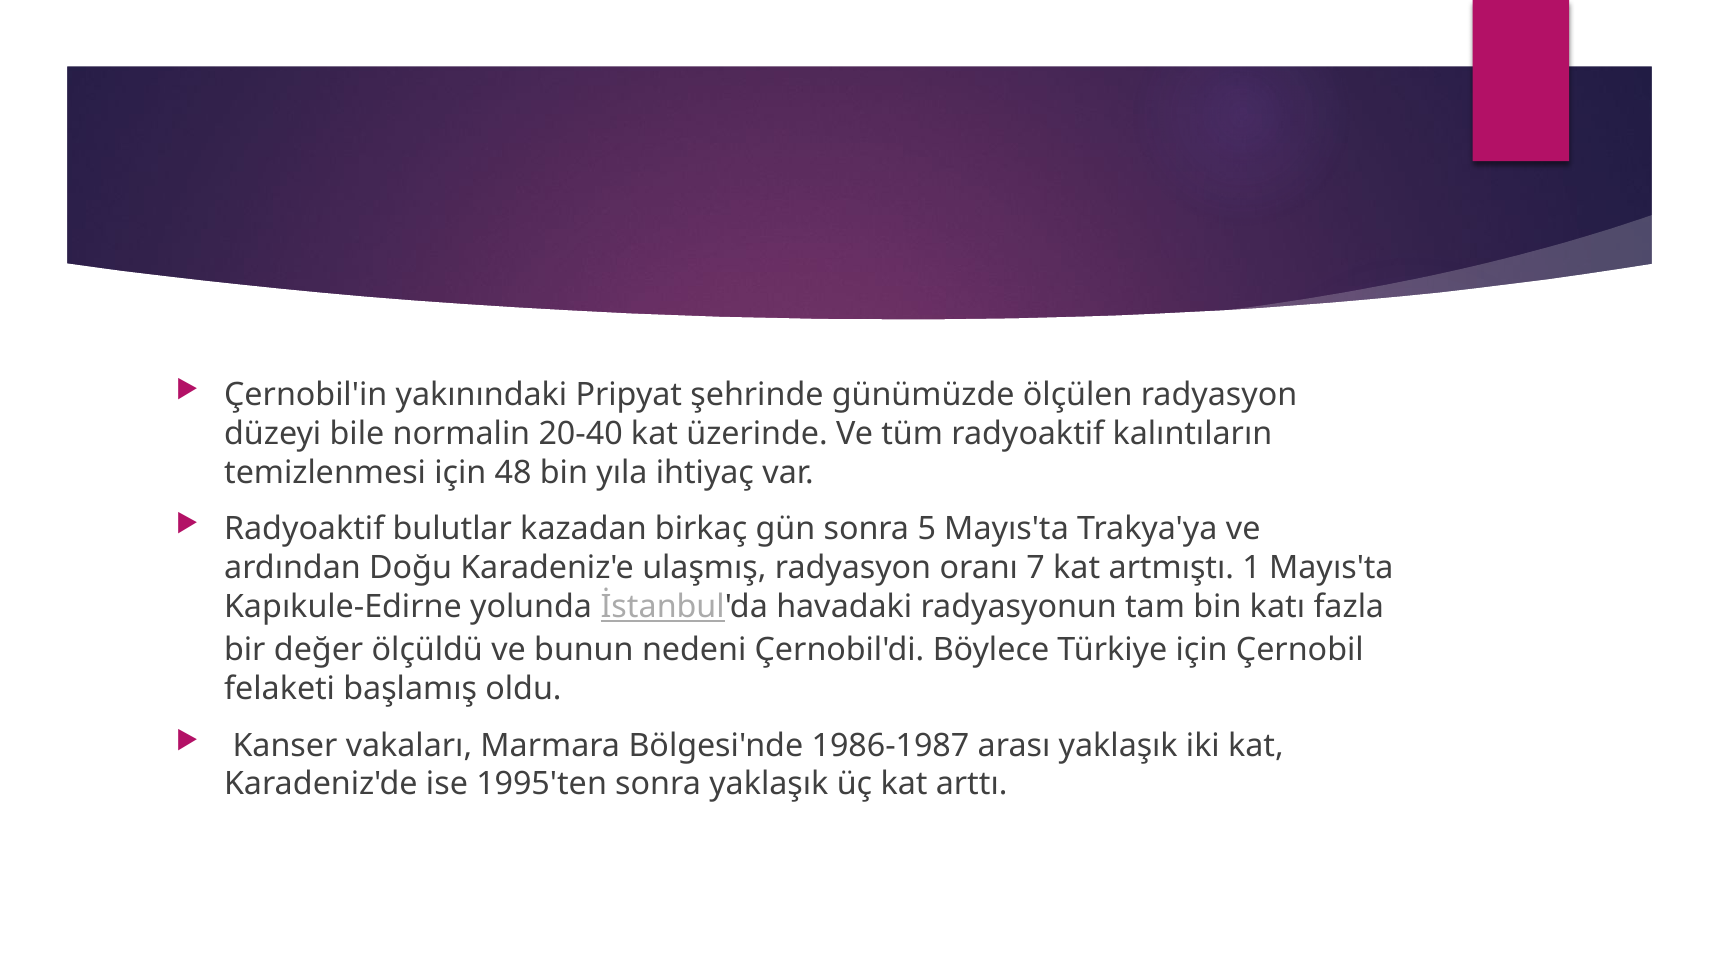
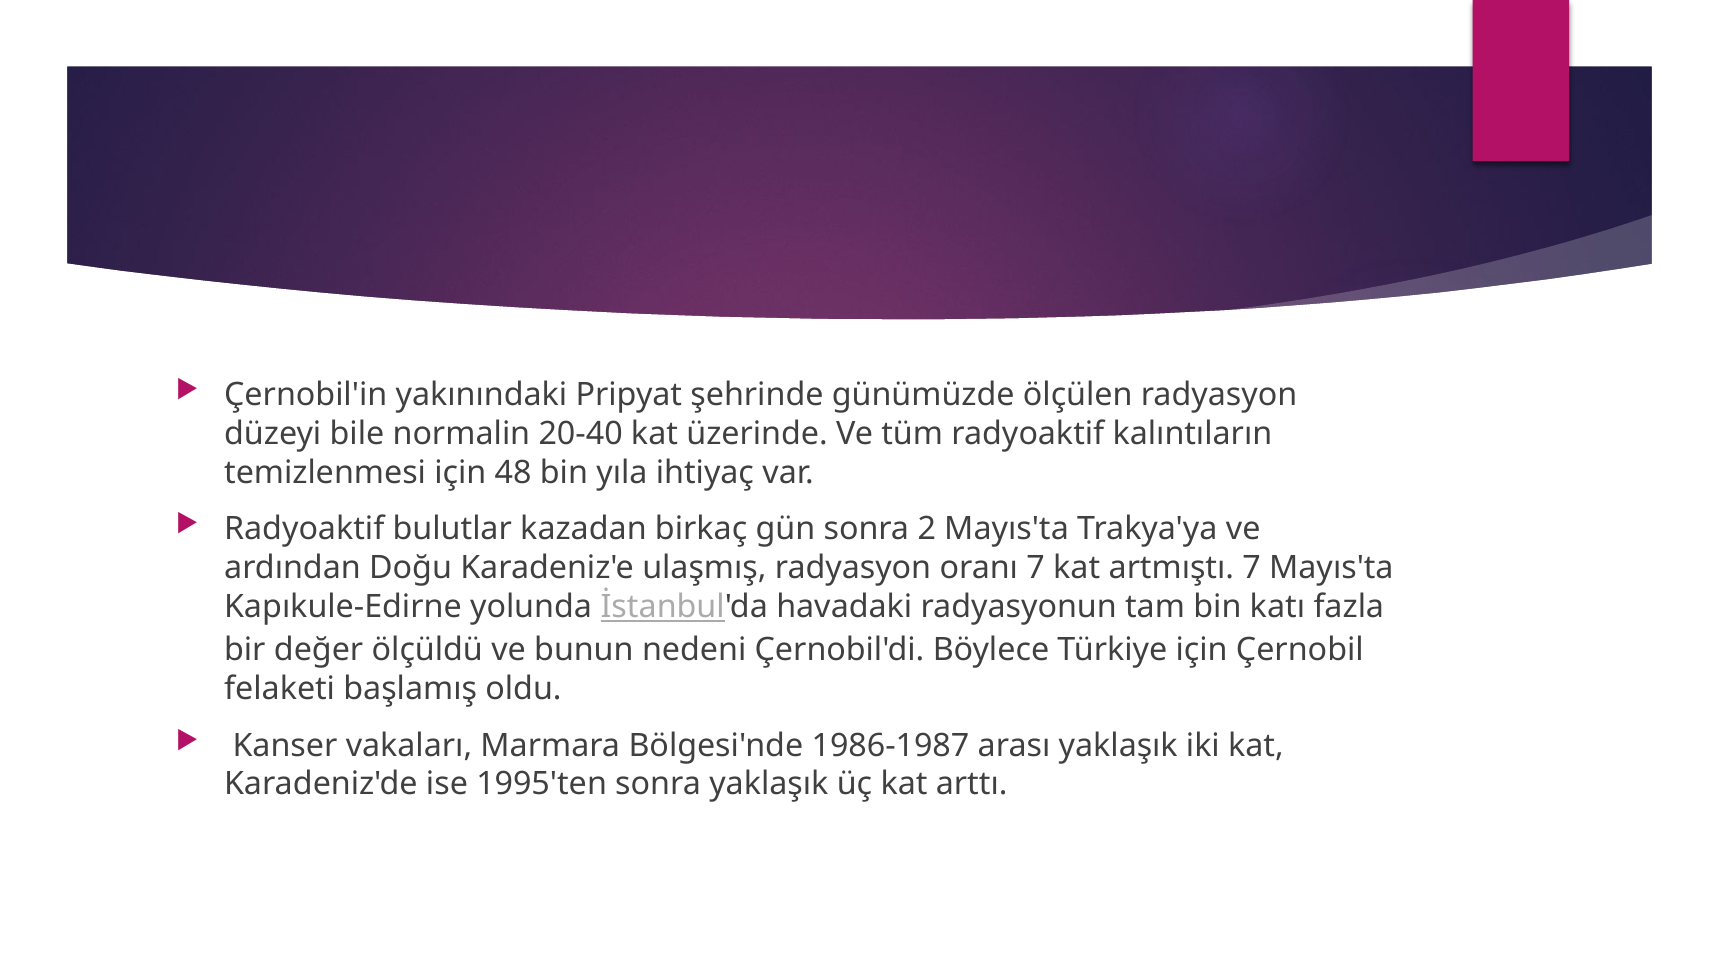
5: 5 -> 2 (927, 529)
artmıştı 1: 1 -> 7 (1252, 568)
